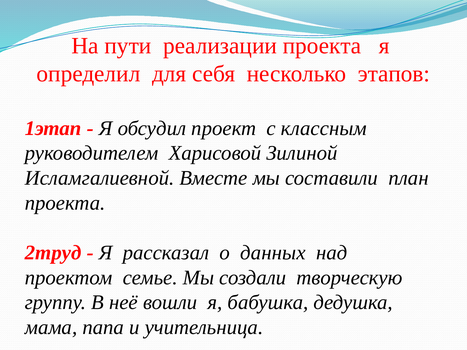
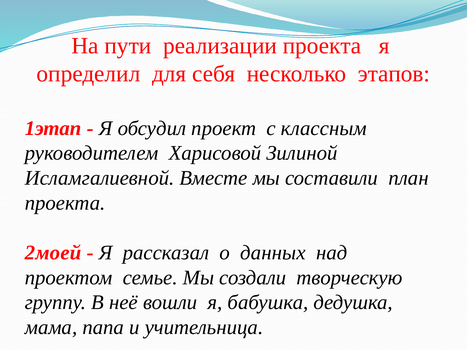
2труд: 2труд -> 2моей (53, 253)
